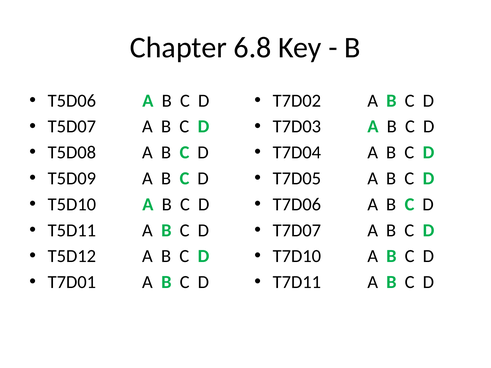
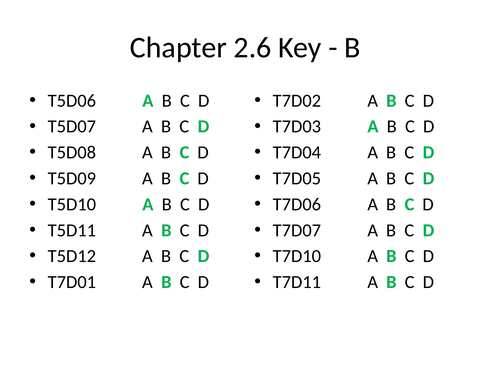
6.8: 6.8 -> 2.6 (253, 48)
